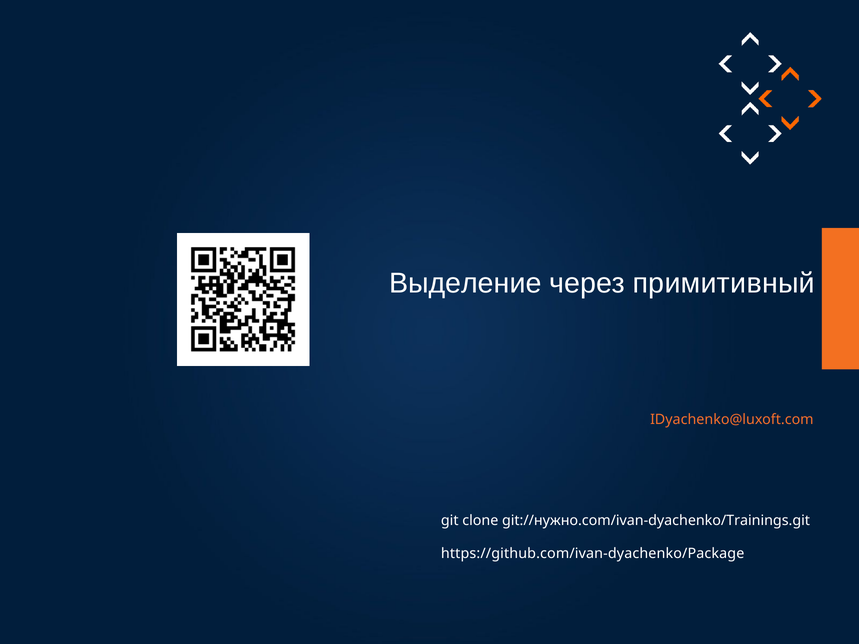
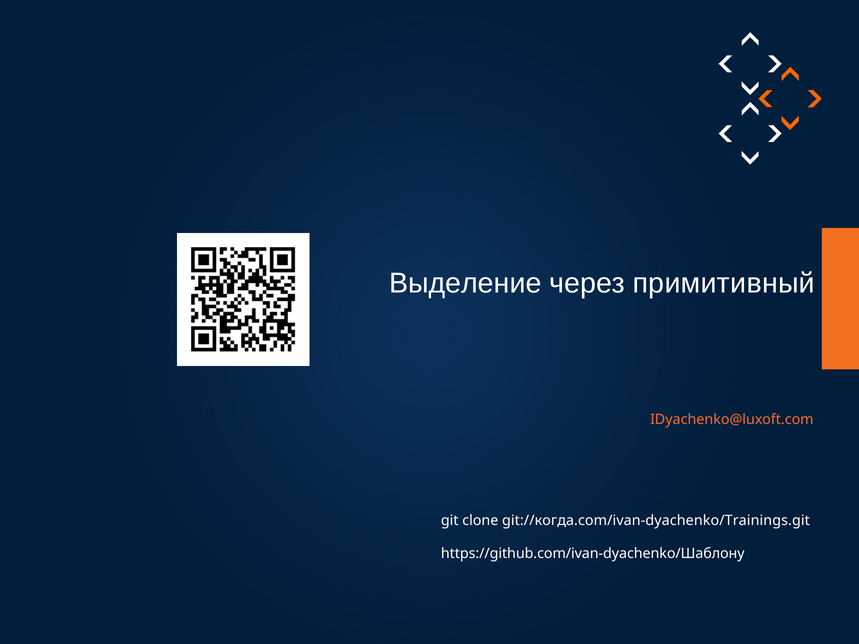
git://нужно.com/ivan-dyachenko/Trainings.git: git://нужно.com/ivan-dyachenko/Trainings.git -> git://когда.com/ivan-dyachenko/Trainings.git (656, 521)
https://github.com/ivan-dyachenko/Package: https://github.com/ivan-dyachenko/Package -> https://github.com/ivan-dyachenko/Шаблону (593, 554)
